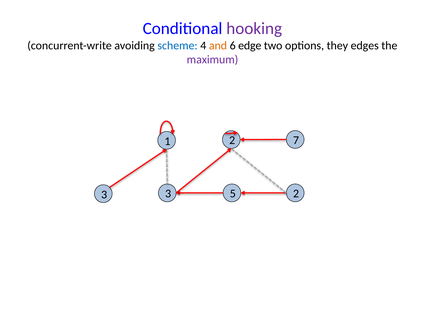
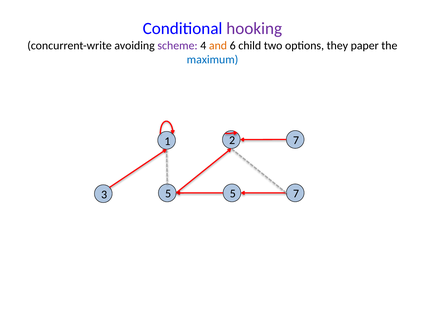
scheme colour: blue -> purple (178, 45)
edge: edge -> child (250, 45)
edges: edges -> paper (365, 45)
maximum colour: purple -> blue (213, 60)
3 3: 3 -> 5 (168, 194)
2: 2 -> 7 (296, 194)
